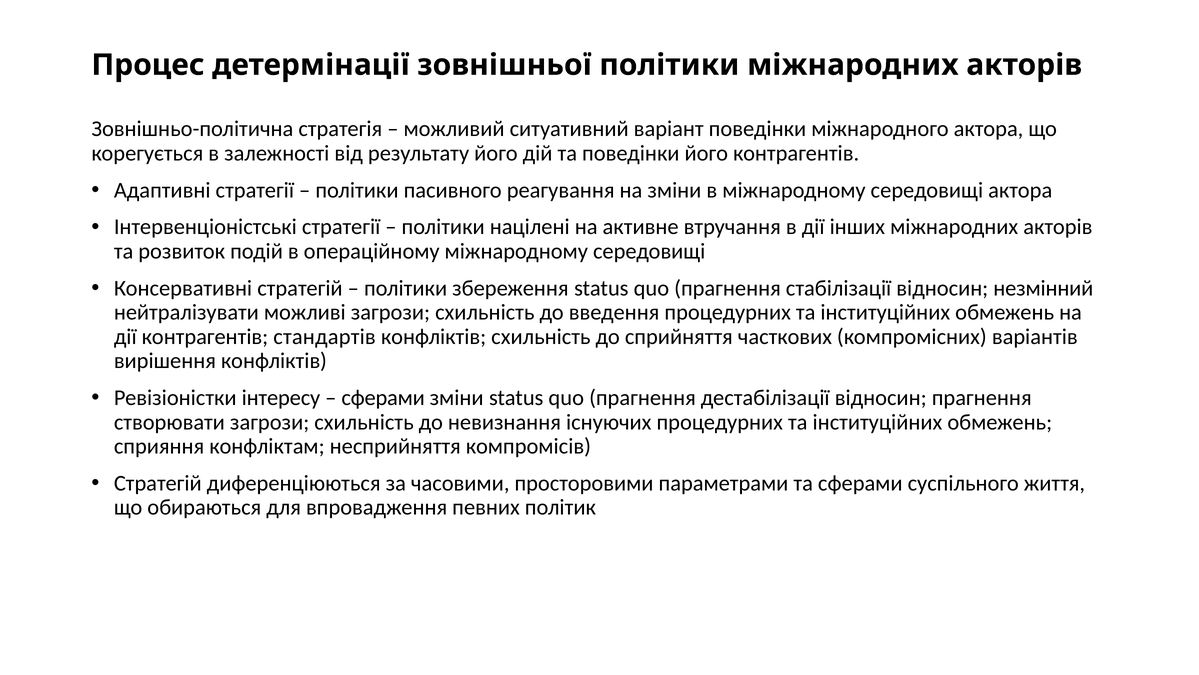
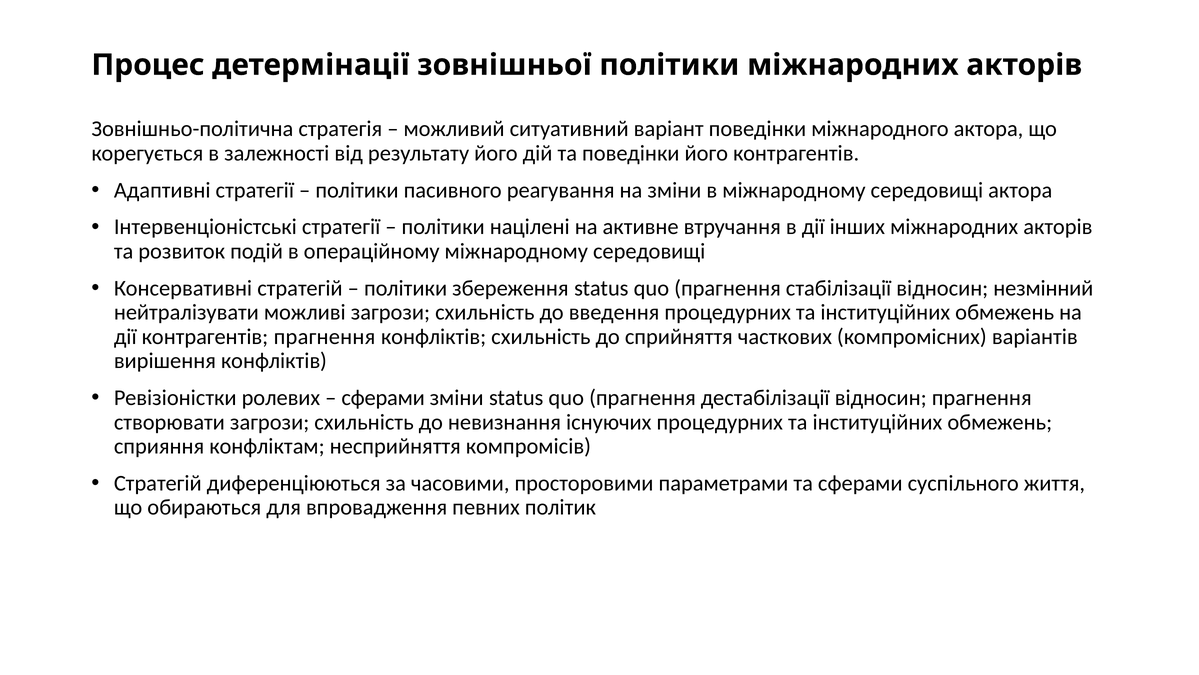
контрагентів стандартів: стандартів -> прагнення (325, 336)
інтересу: інтересу -> ролевих (281, 397)
